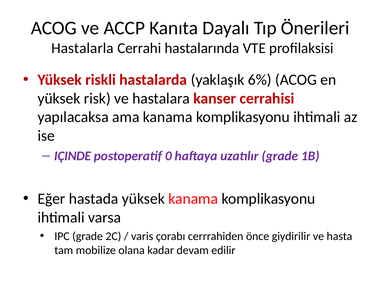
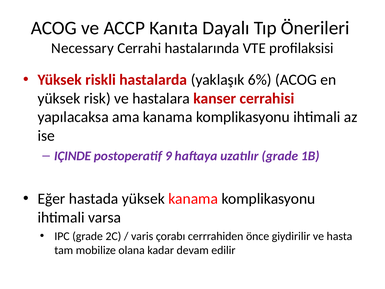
Hastalarla: Hastalarla -> Necessary (83, 48)
0: 0 -> 9 (168, 156)
